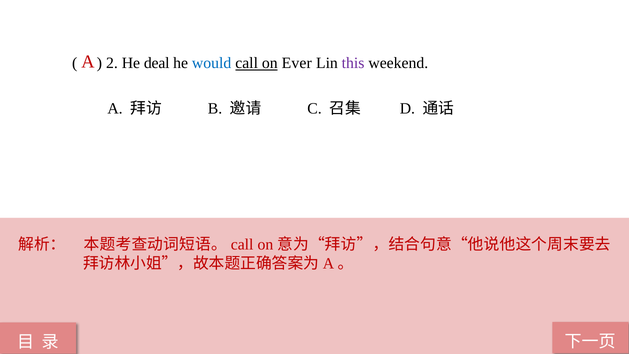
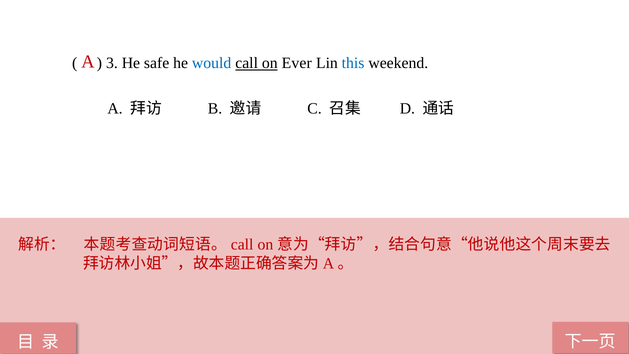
2: 2 -> 3 (112, 63)
deal: deal -> safe (157, 63)
this colour: purple -> blue (353, 63)
